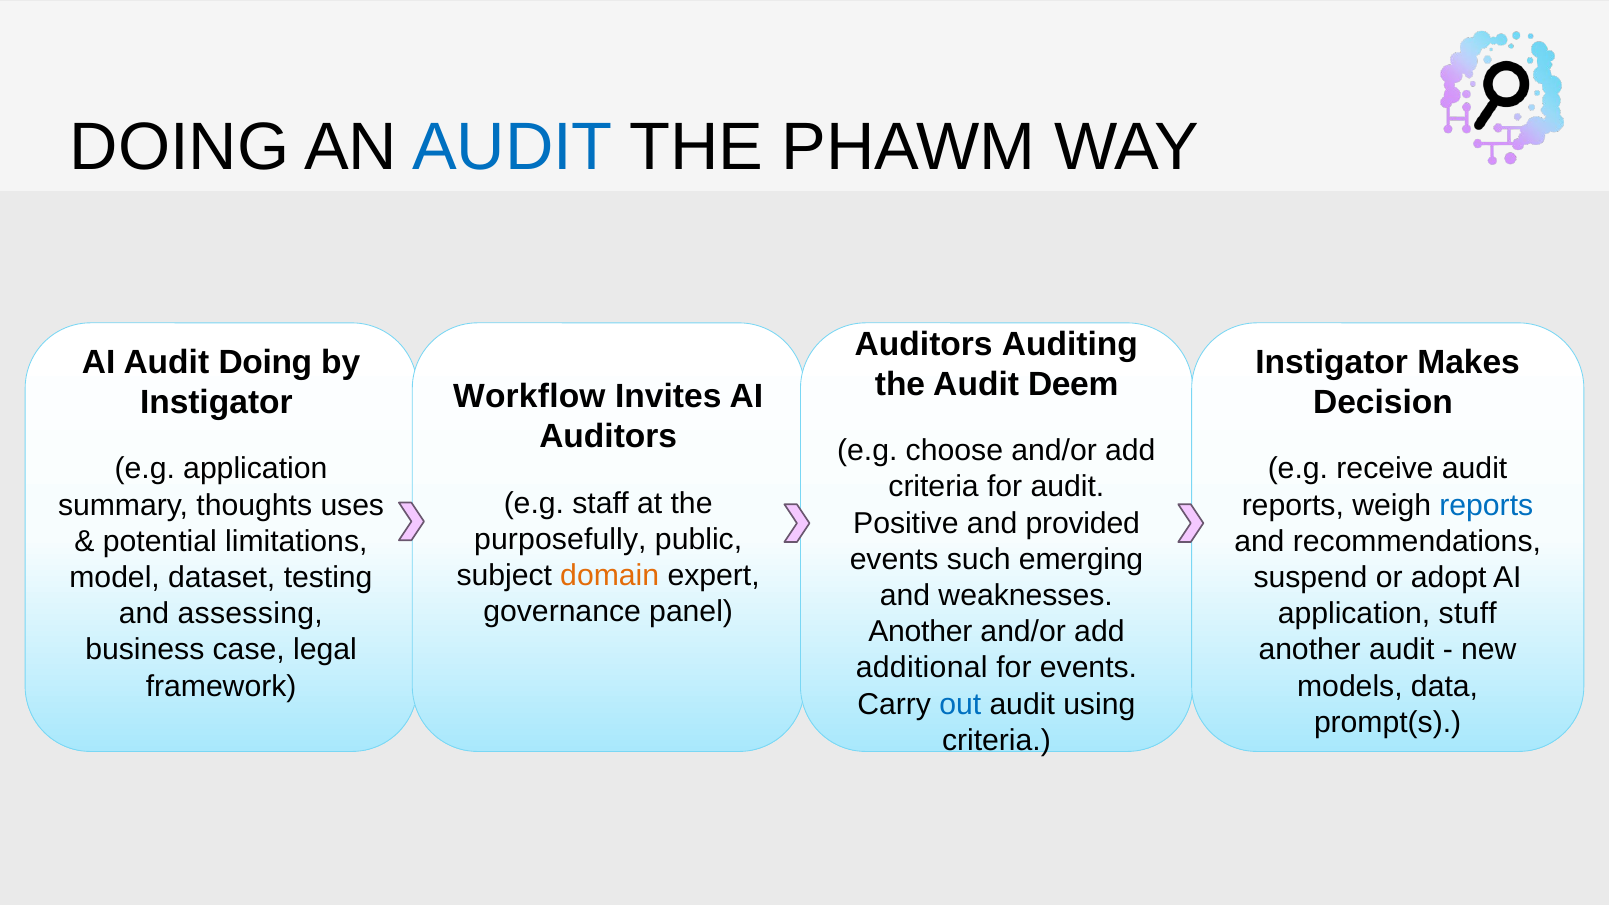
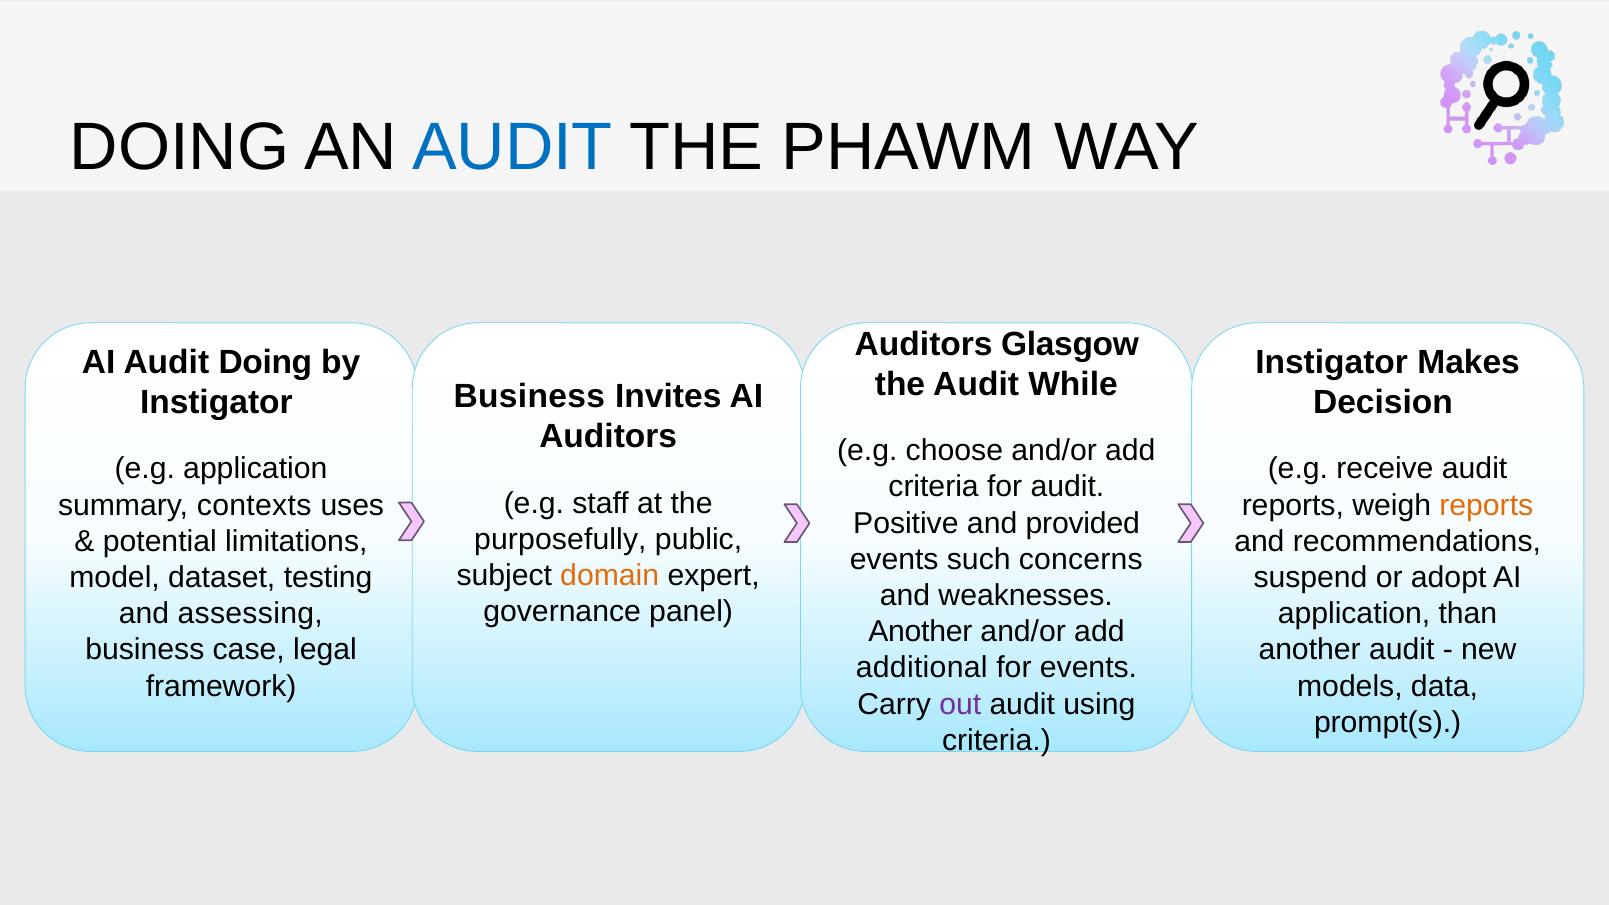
Auditing: Auditing -> Glasgow (1070, 344)
Deem: Deem -> While (1073, 385)
Workflow: Workflow -> Business (529, 397)
thoughts: thoughts -> contexts (254, 505)
reports colour: blue -> orange (1486, 505)
emerging: emerging -> concerns (1081, 559)
stuff: stuff -> than (1468, 614)
out colour: blue -> purple (960, 704)
